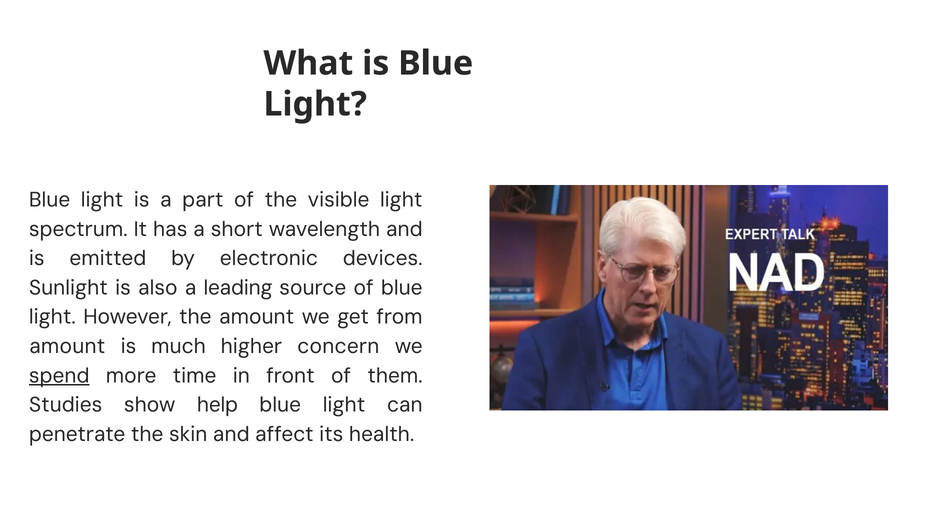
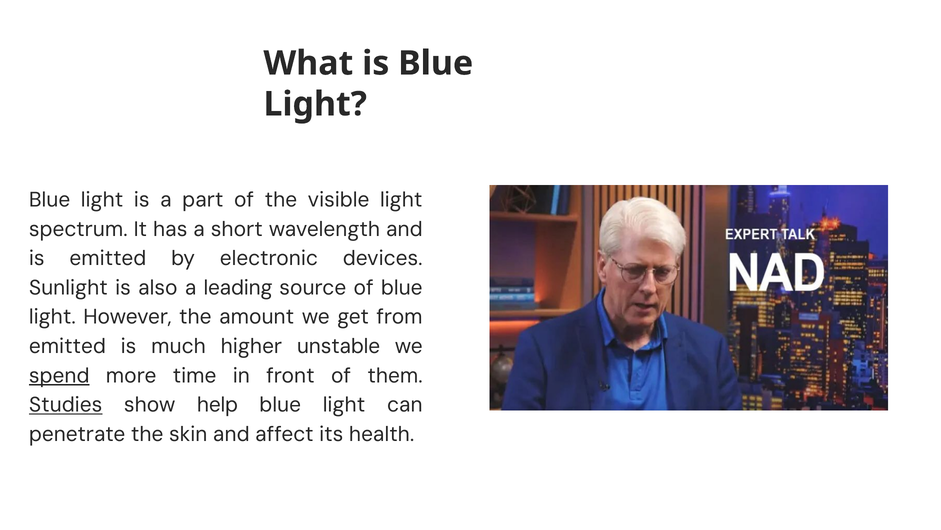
amount: amount -> emitted (67, 346)
concern: concern -> unstable (339, 346)
Studies underline: none -> present (66, 404)
